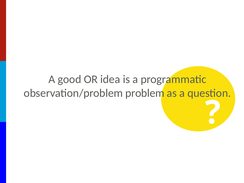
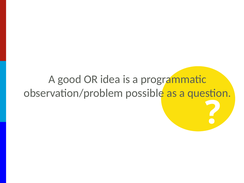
problem: problem -> possible (145, 93)
